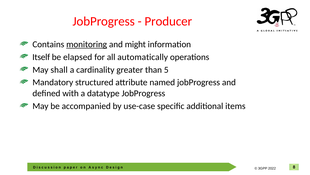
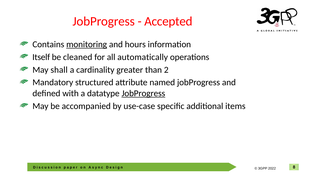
Producer: Producer -> Accepted (168, 21)
might: might -> hours (135, 44)
elapsed: elapsed -> cleaned (78, 57)
5: 5 -> 2 (166, 70)
JobProgress underline: none -> present (143, 93)
